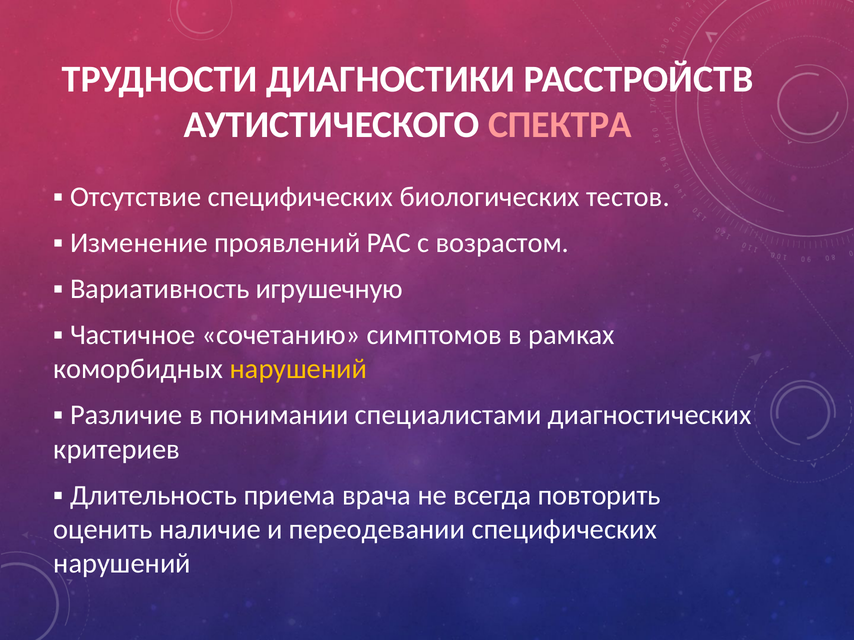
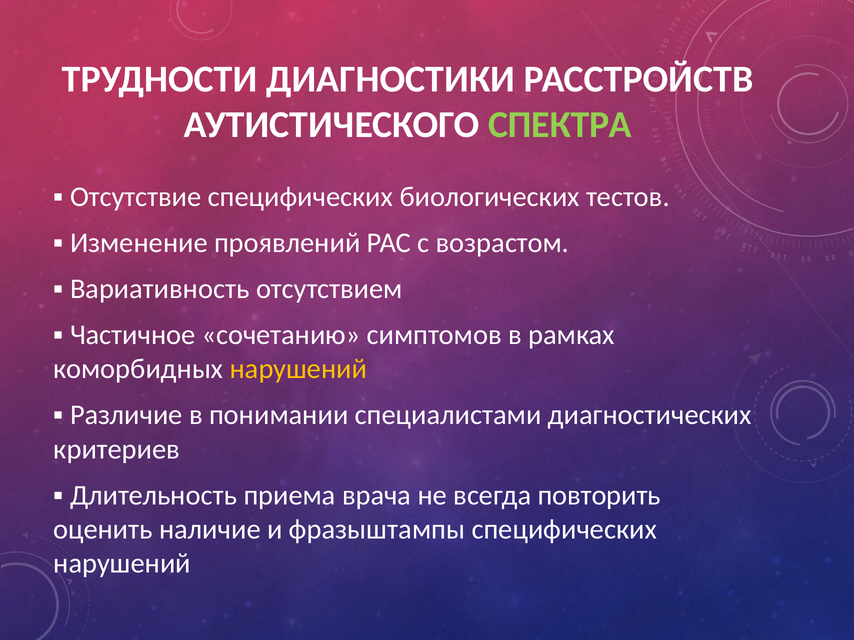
СПЕКТРА colour: pink -> light green (560, 125)
игрушечную: игрушечную -> отсутствием (329, 289)
переодевании: переодевании -> фразыштампы (377, 530)
